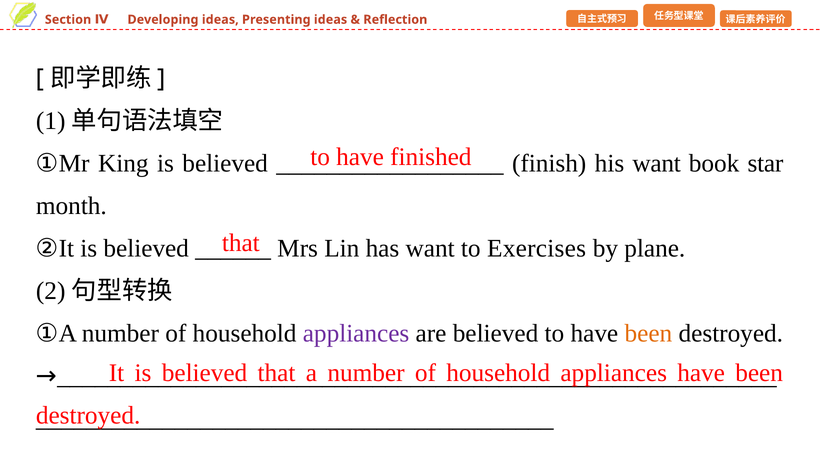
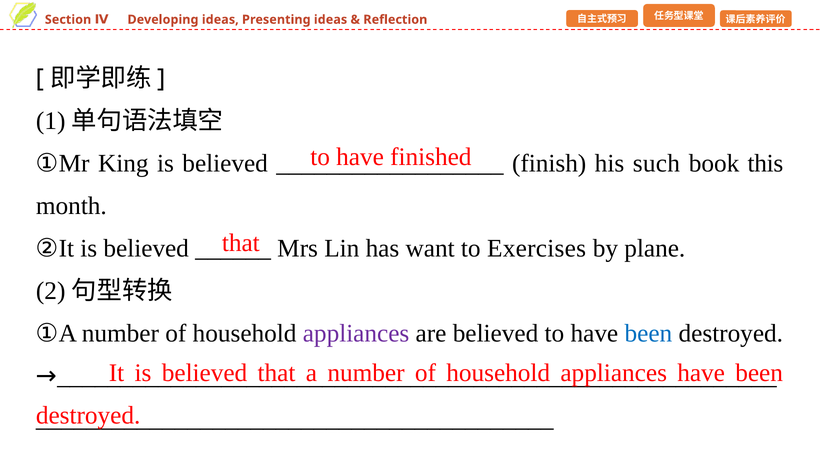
his want: want -> such (656, 164)
star: star -> this (765, 164)
been colour: orange -> blue (648, 334)
